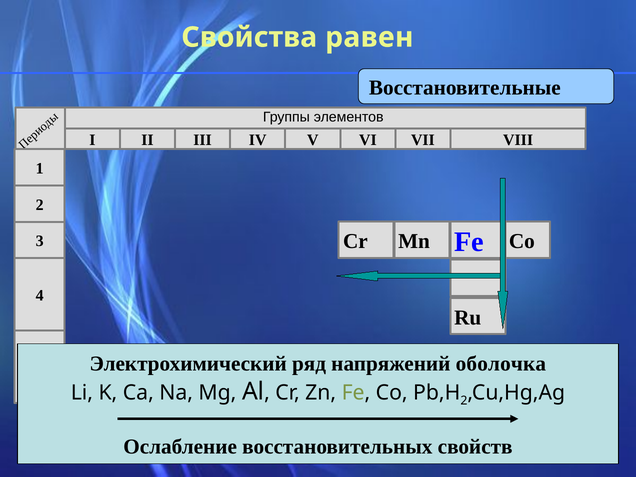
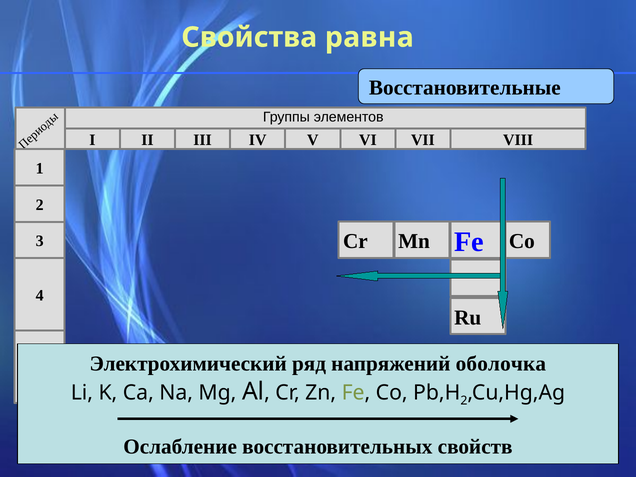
равен: равен -> равна (369, 37)
